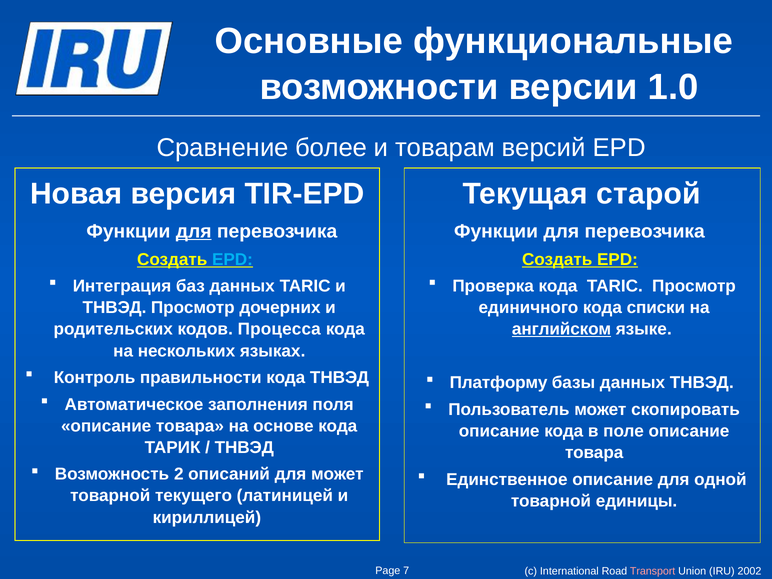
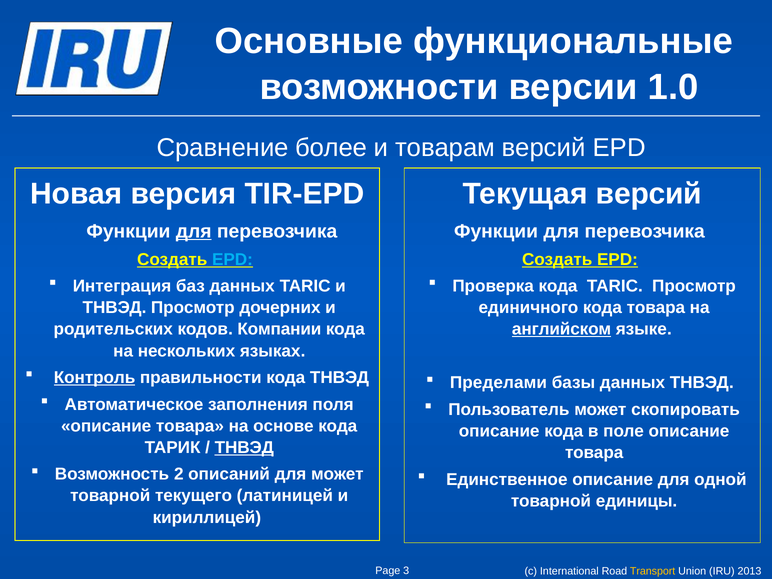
Текущая старой: старой -> версий (649, 194)
кода списки: списки -> товара (656, 308)
Процесса: Процесса -> Компании (279, 329)
Контроль underline: none -> present (95, 378)
Платформу: Платформу -> Пределами (498, 383)
ТНВЭД underline: none -> present (244, 448)
7: 7 -> 3 (406, 571)
Transport colour: pink -> yellow (653, 571)
2002: 2002 -> 2013 (750, 571)
